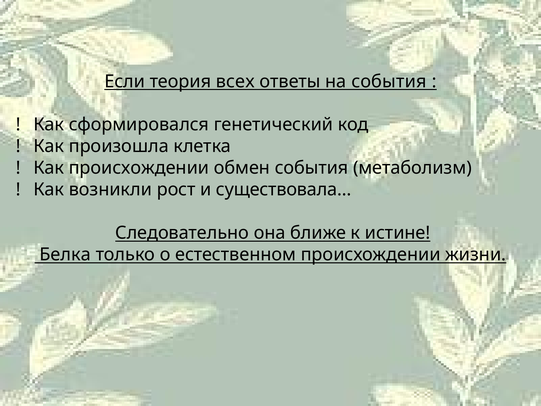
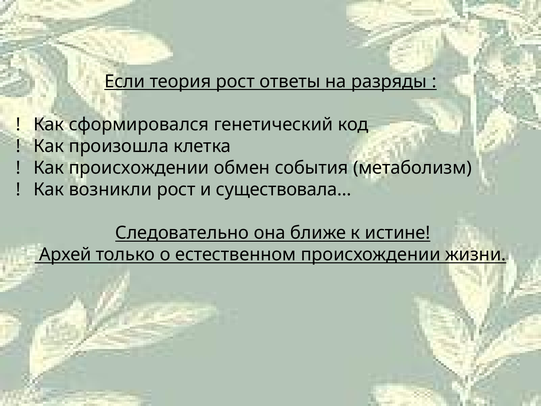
теория всех: всех -> рост (235, 81)
на события: события -> разряды (389, 81)
Белка: Белка -> Архей (65, 254)
